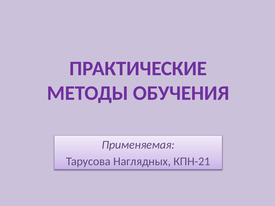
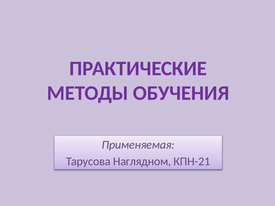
Наглядных: Наглядных -> Наглядном (142, 162)
